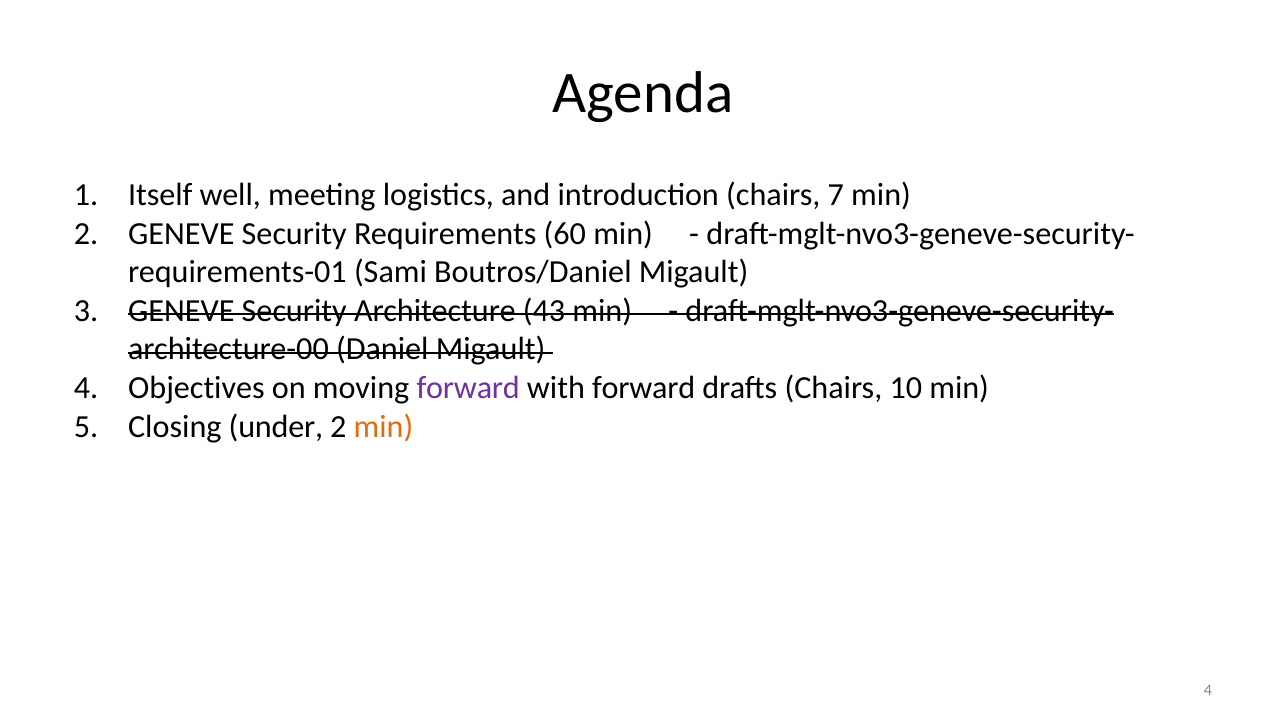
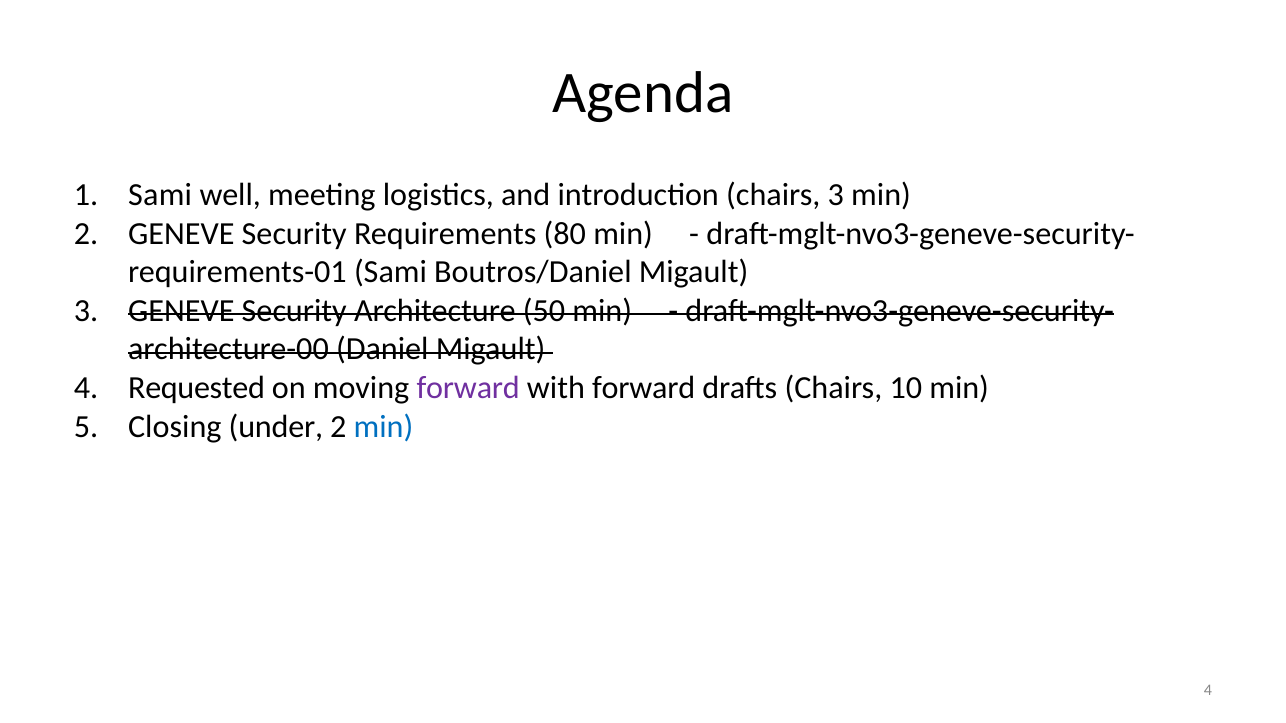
Itself: Itself -> Sami (160, 195)
chairs 7: 7 -> 3 (836, 195)
60: 60 -> 80 (565, 234)
43: 43 -> 50 (544, 311)
Objectives: Objectives -> Requested (197, 388)
min colour: orange -> blue (384, 427)
